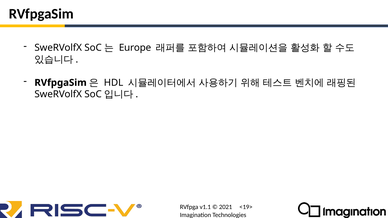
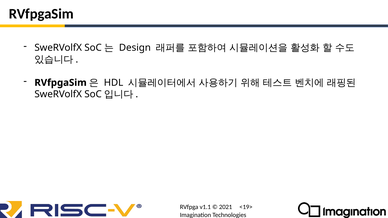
Europe: Europe -> Design (135, 48)
